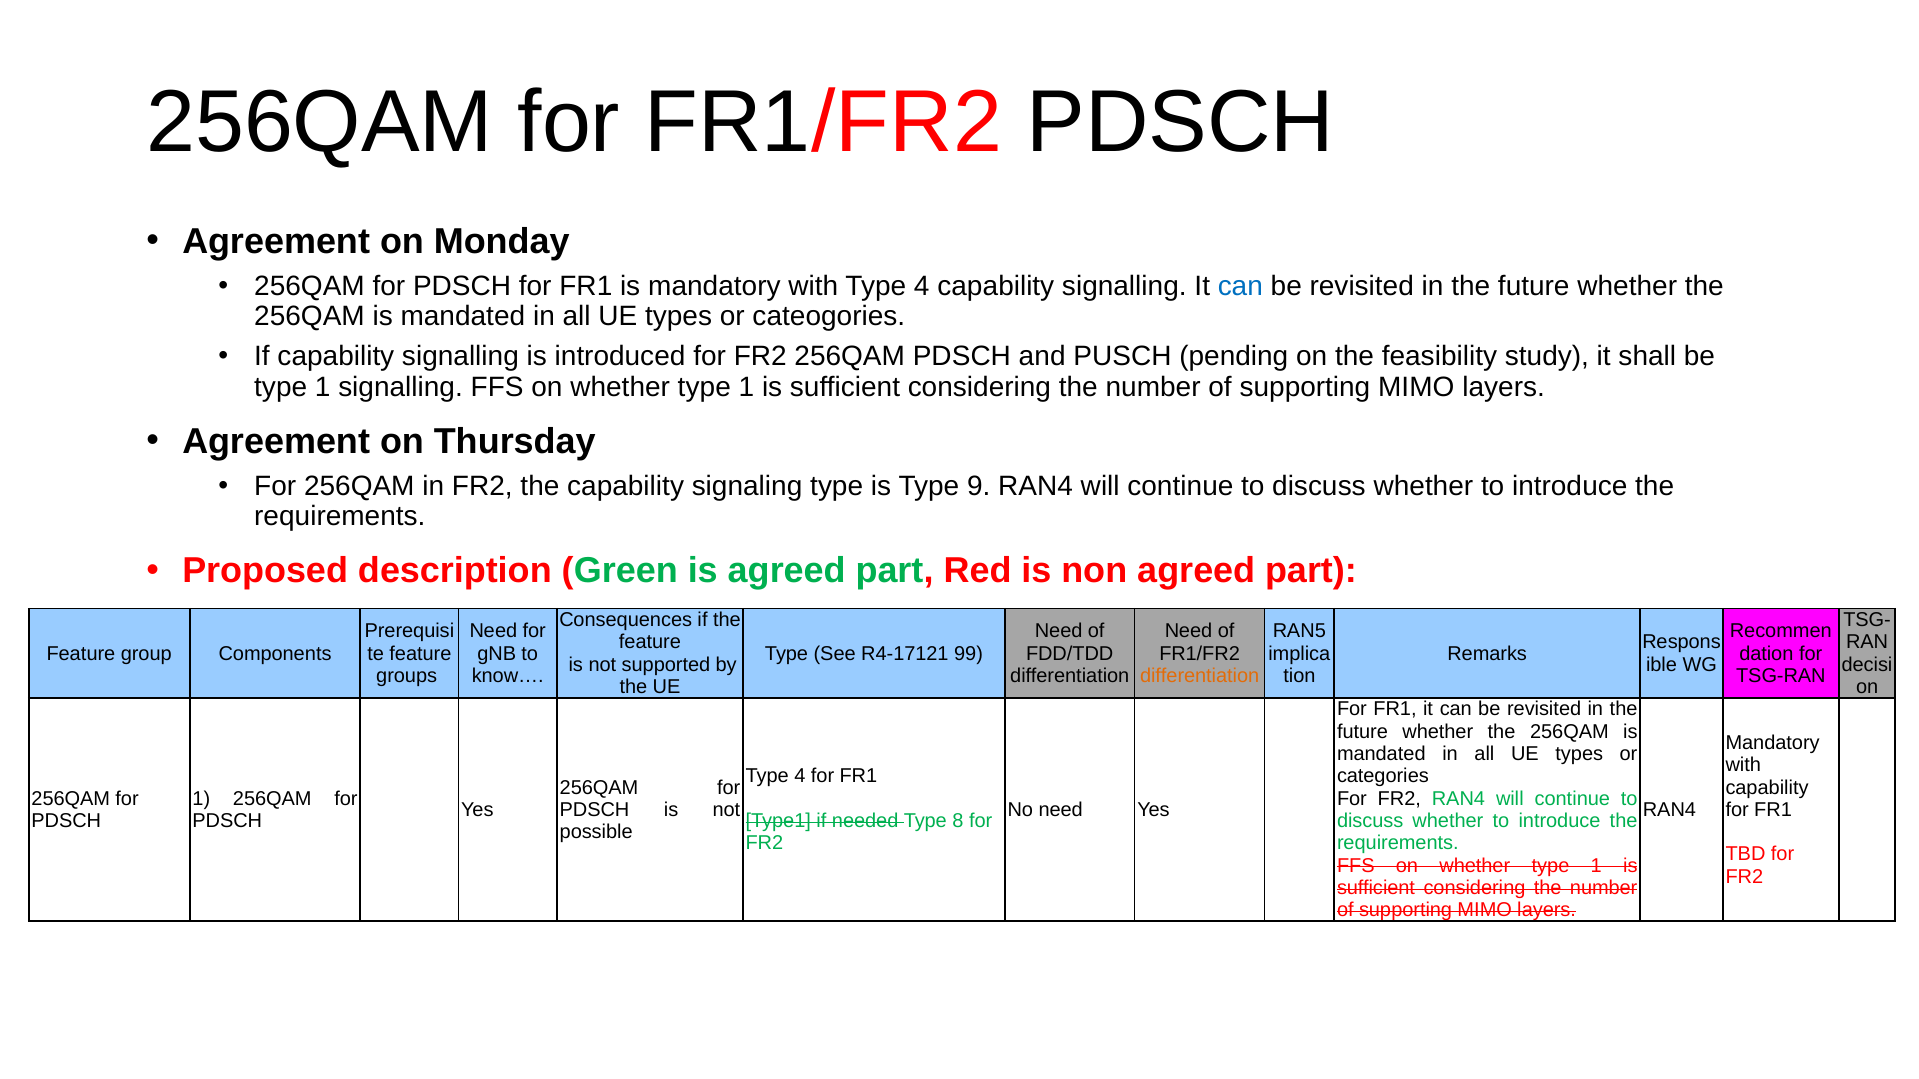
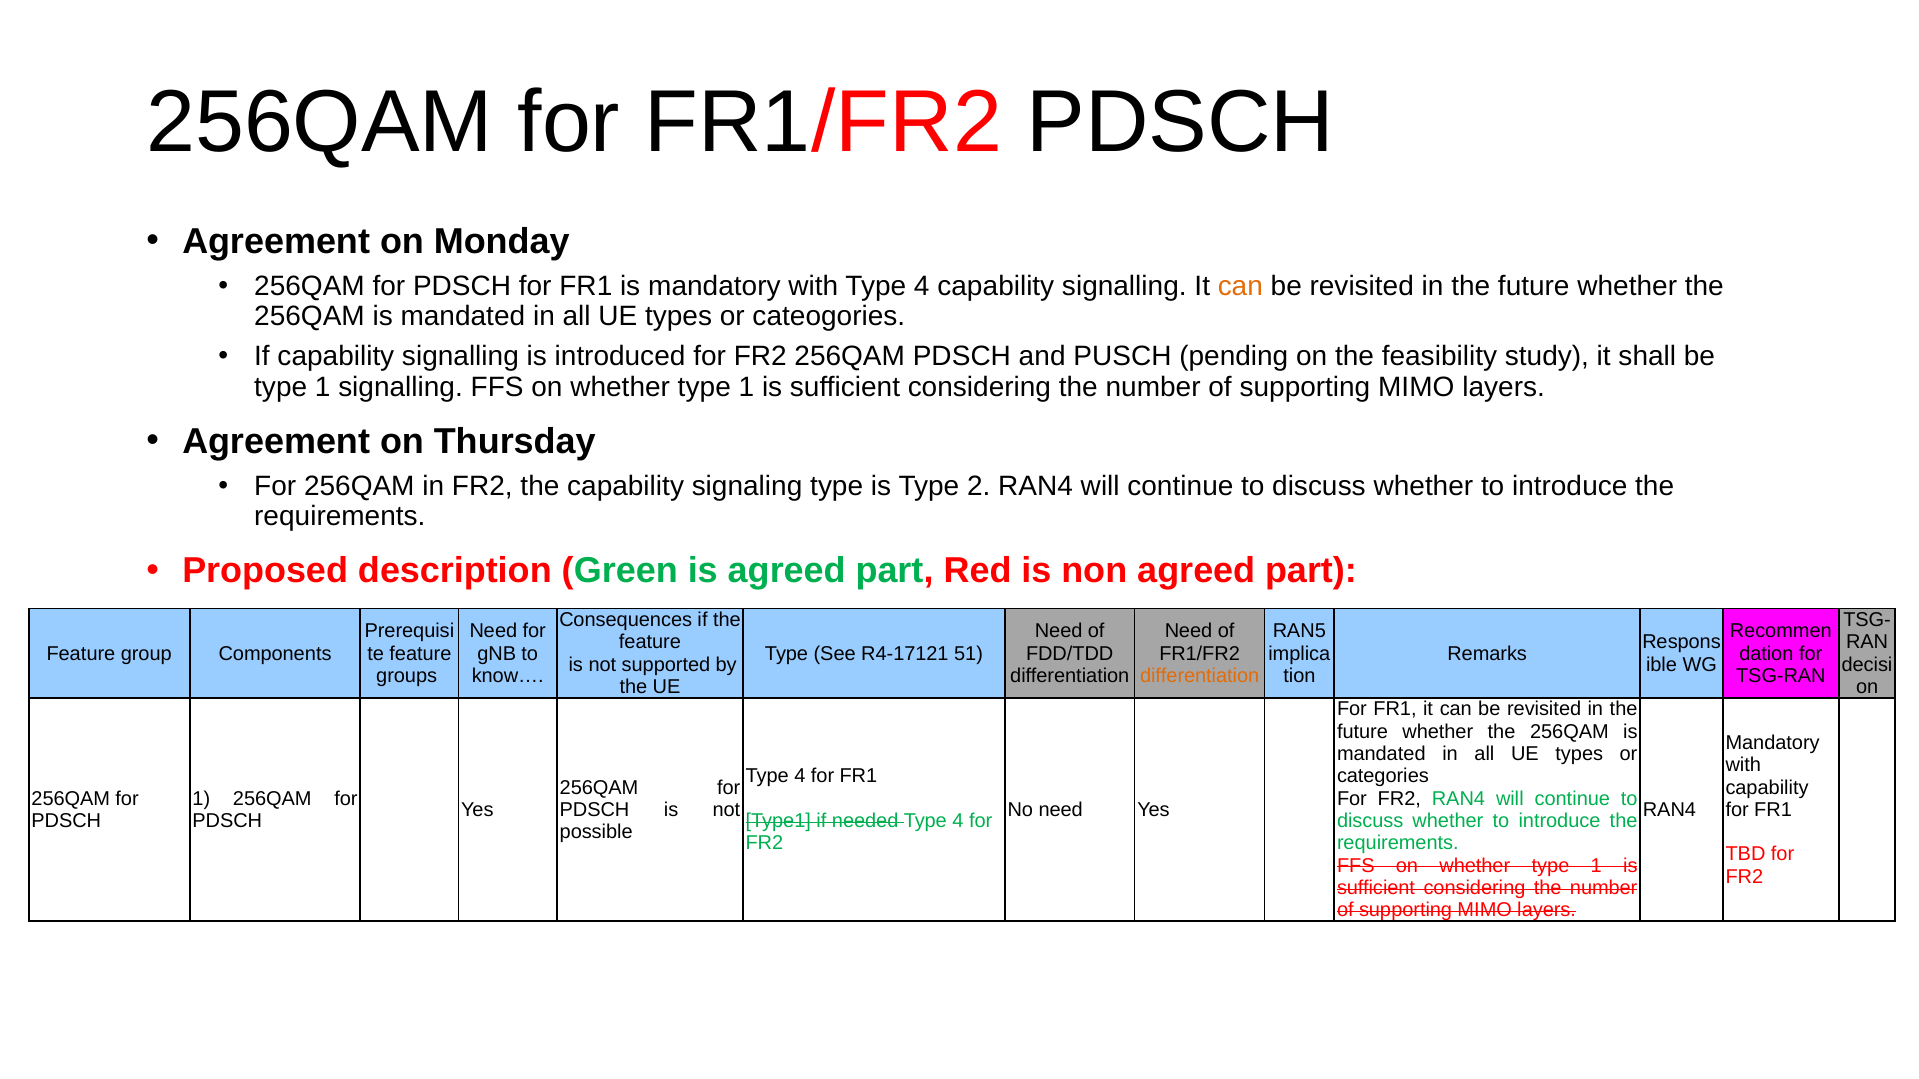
can colour: blue -> orange (1240, 286)
9: 9 -> 2 (979, 486)
99: 99 -> 51 (969, 654)
needed Type 8: 8 -> 4 (958, 821)
